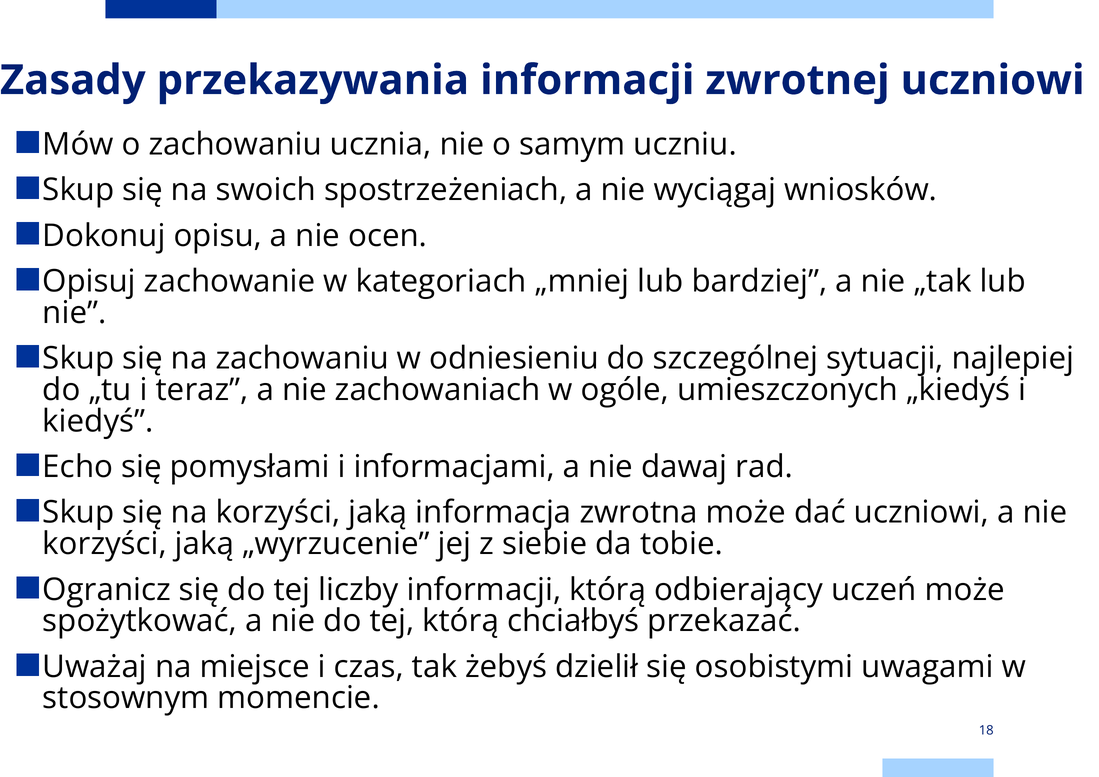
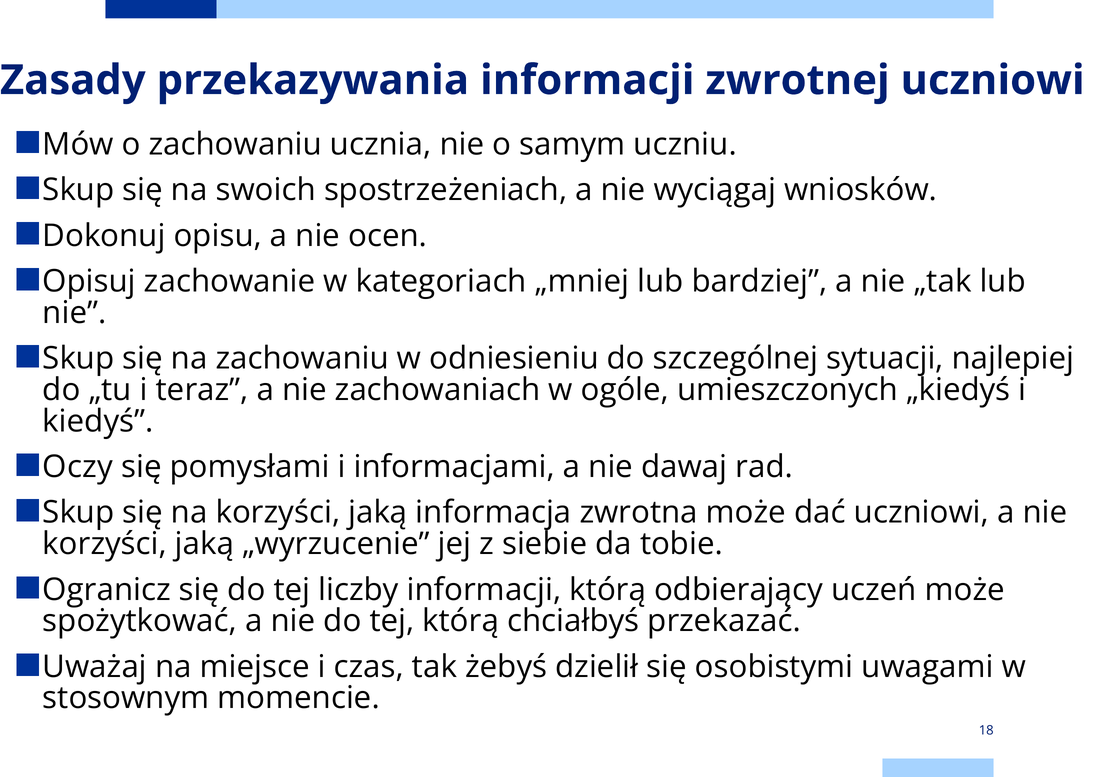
Echo: Echo -> Oczy (78, 467)
